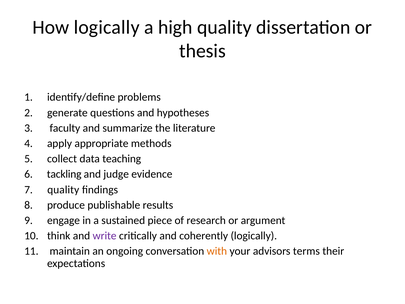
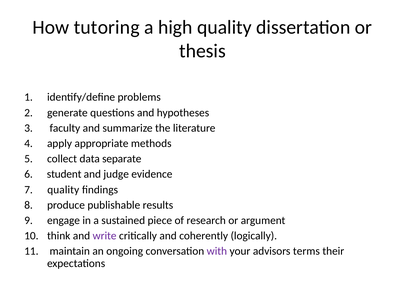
How logically: logically -> tutoring (107, 27)
teaching: teaching -> separate (122, 159)
tackling: tackling -> student (64, 174)
with colour: orange -> purple (217, 251)
